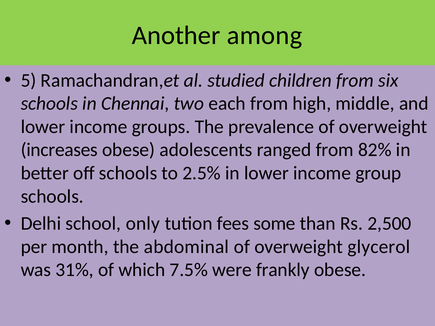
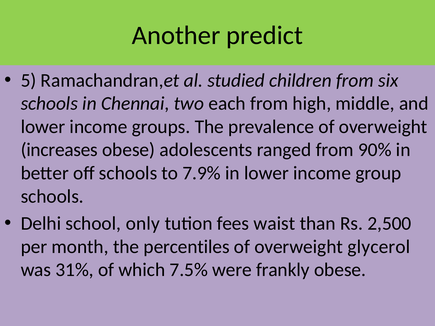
among: among -> predict (265, 36)
82%: 82% -> 90% (375, 150)
2.5%: 2.5% -> 7.9% (202, 173)
some: some -> waist (274, 224)
abdominal: abdominal -> percentiles (187, 247)
